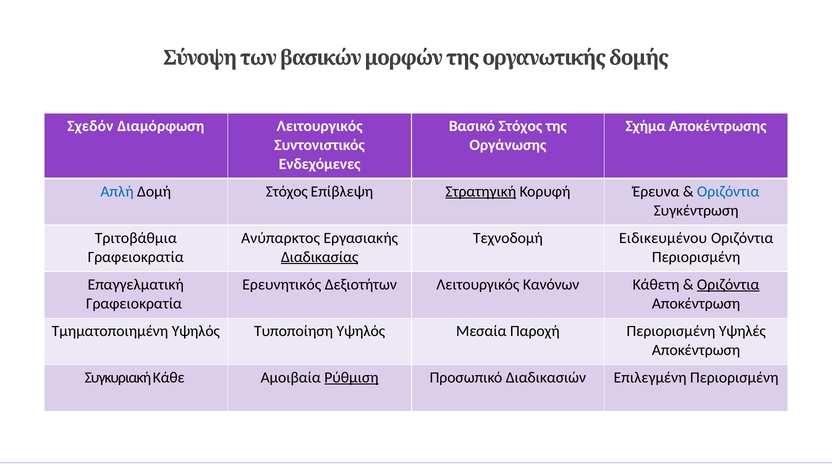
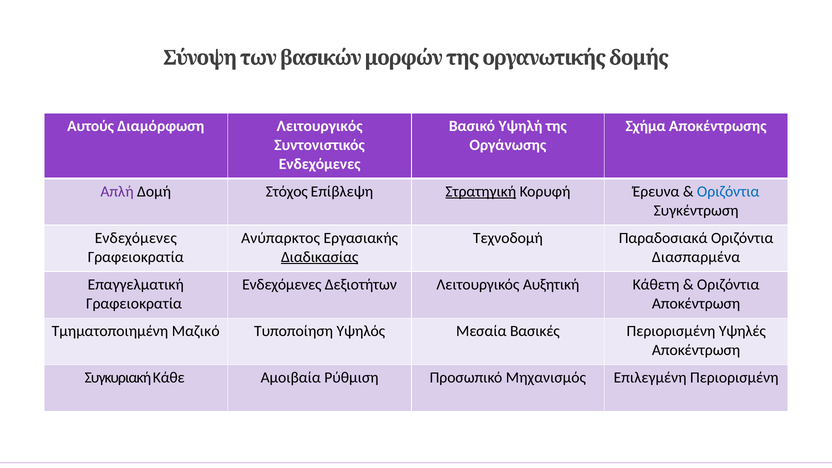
Σχεδόν: Σχεδόν -> Αυτούς (91, 126)
Βασικό Στόχος: Στόχος -> Υψηλή (520, 126)
Απλή colour: blue -> purple (117, 191)
Τριτοβάθμια: Τριτοβάθμια -> Ενδεχόμενες (136, 238)
Ειδικευμένου: Ειδικευμένου -> Παραδοσιακά (663, 238)
Περιορισμένη: Περιορισμένη -> Διασπαρμένα (696, 257)
Ερευνητικός: Ερευνητικός -> Ενδεχόμενες (282, 284)
Κανόνων: Κανόνων -> Αυξητική (551, 284)
Οριζόντια underline: present -> none (728, 284)
Τμηματοποιημένη Υψηλός: Υψηλός -> Μαζικό (196, 331)
Παροχή: Παροχή -> Βασικές (535, 331)
Ρύθμιση underline: present -> none (351, 378)
Διαδικασιών: Διαδικασιών -> Μηχανισμός (546, 378)
